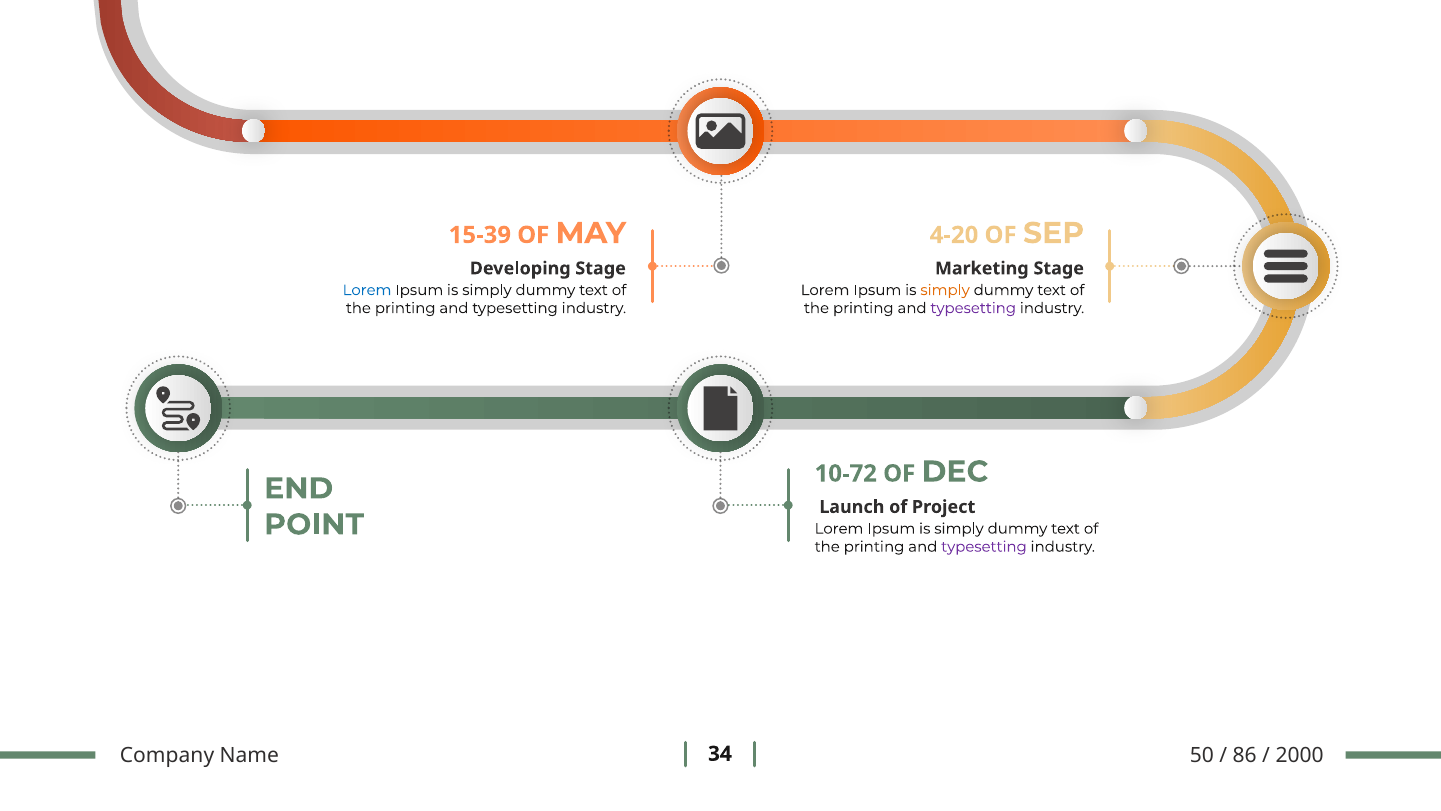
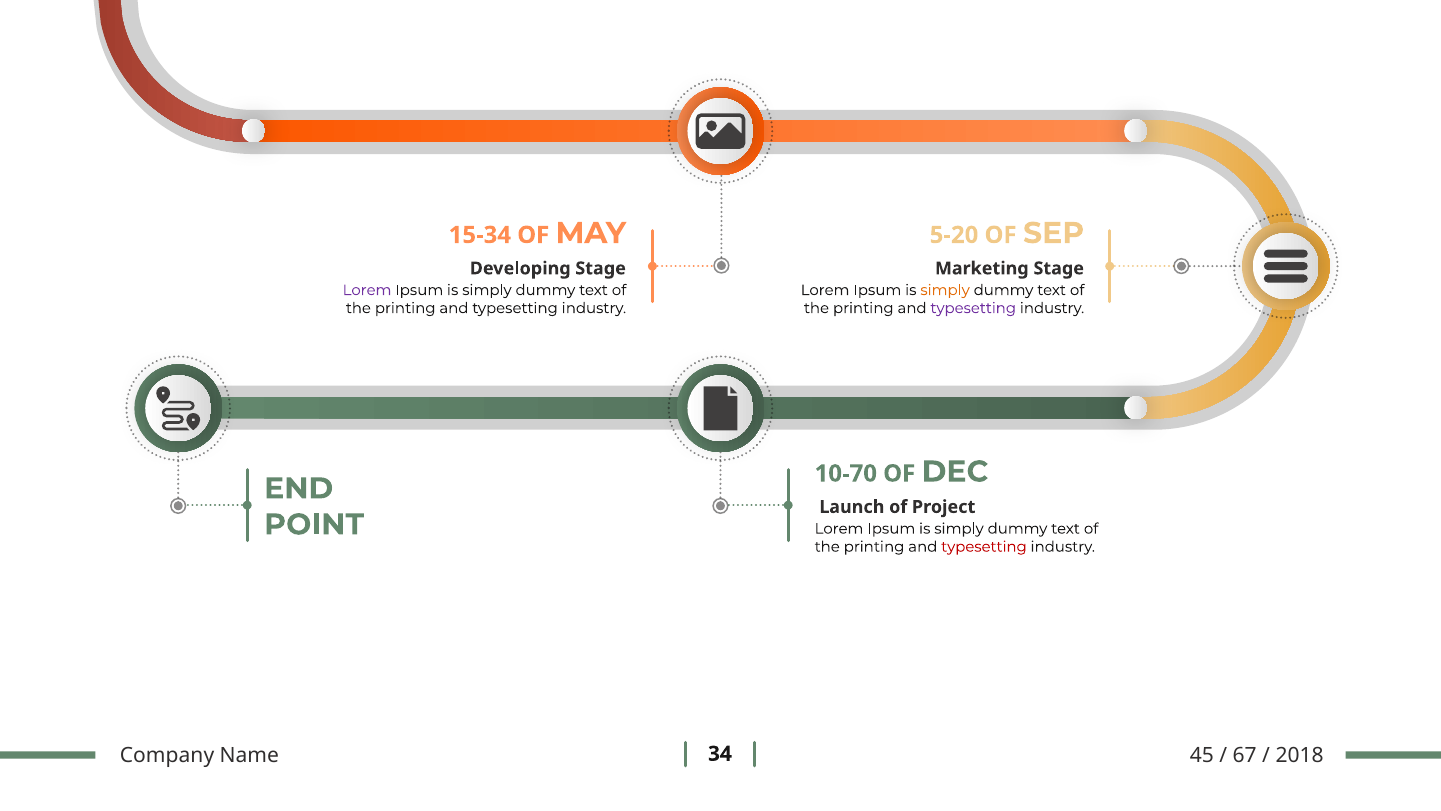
15-39: 15-39 -> 15-34 (480, 235)
4-20: 4-20 -> 5-20 (954, 235)
Lorem colour: blue -> purple (367, 290)
10-72: 10-72 -> 10-70 (846, 473)
typesetting colour: purple -> red (984, 546)
50: 50 -> 45 (1202, 755)
86: 86 -> 67 (1245, 755)
2000: 2000 -> 2018 (1300, 755)
